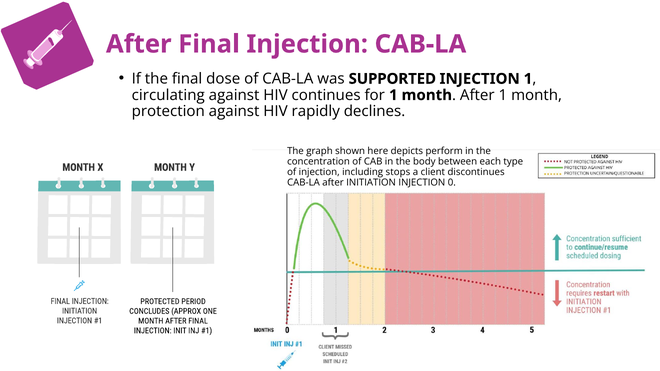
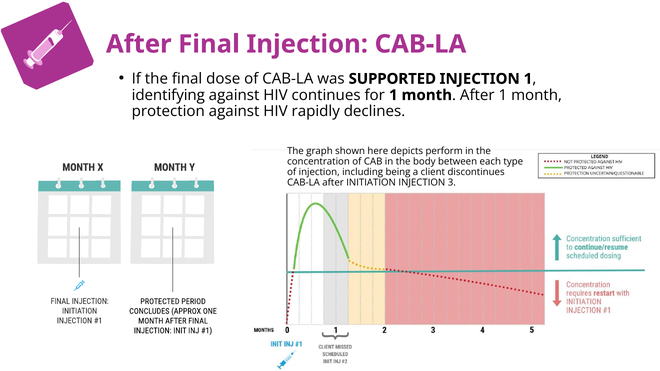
circulating: circulating -> identifying (168, 95)
stops: stops -> being (398, 172)
0: 0 -> 3 (452, 183)
